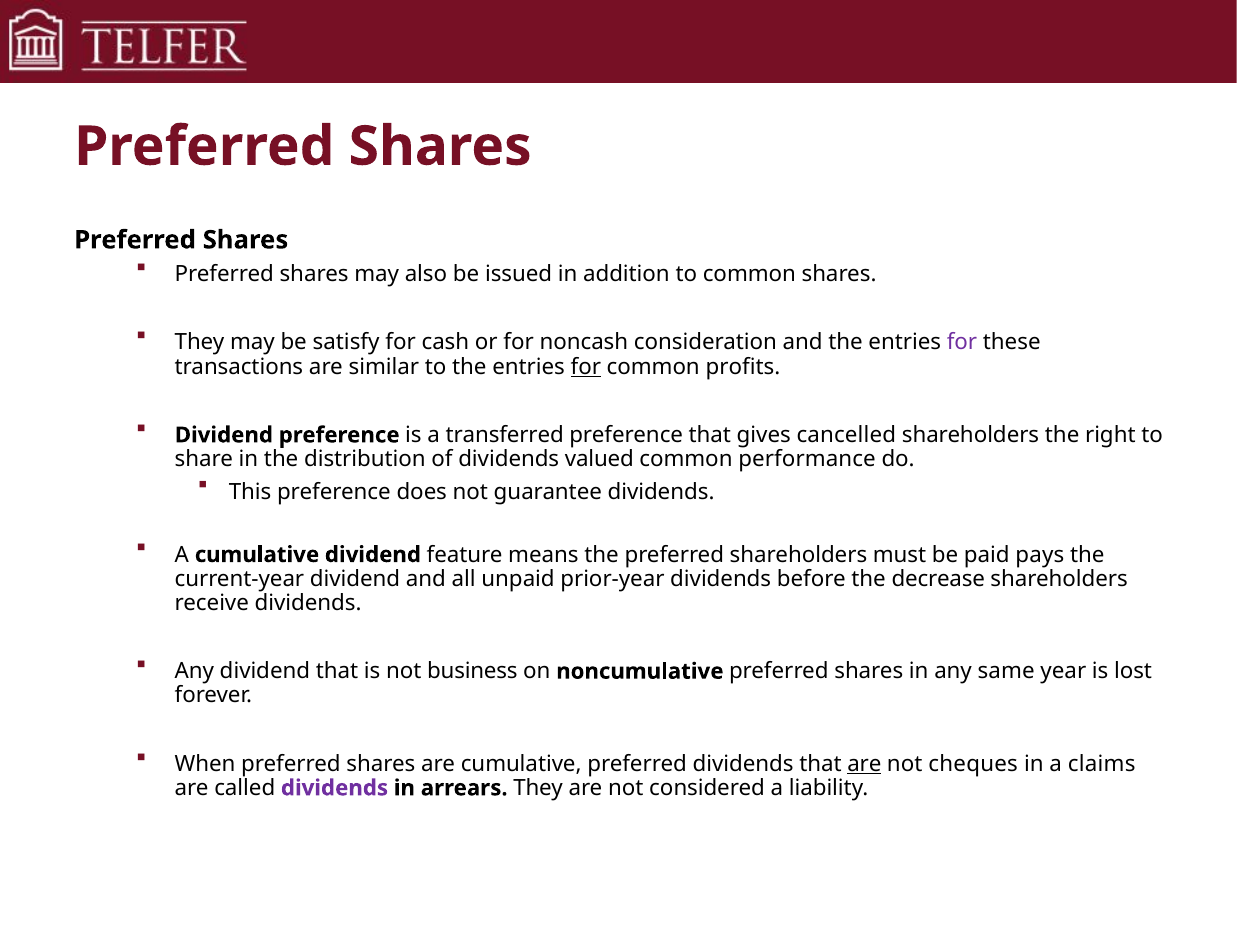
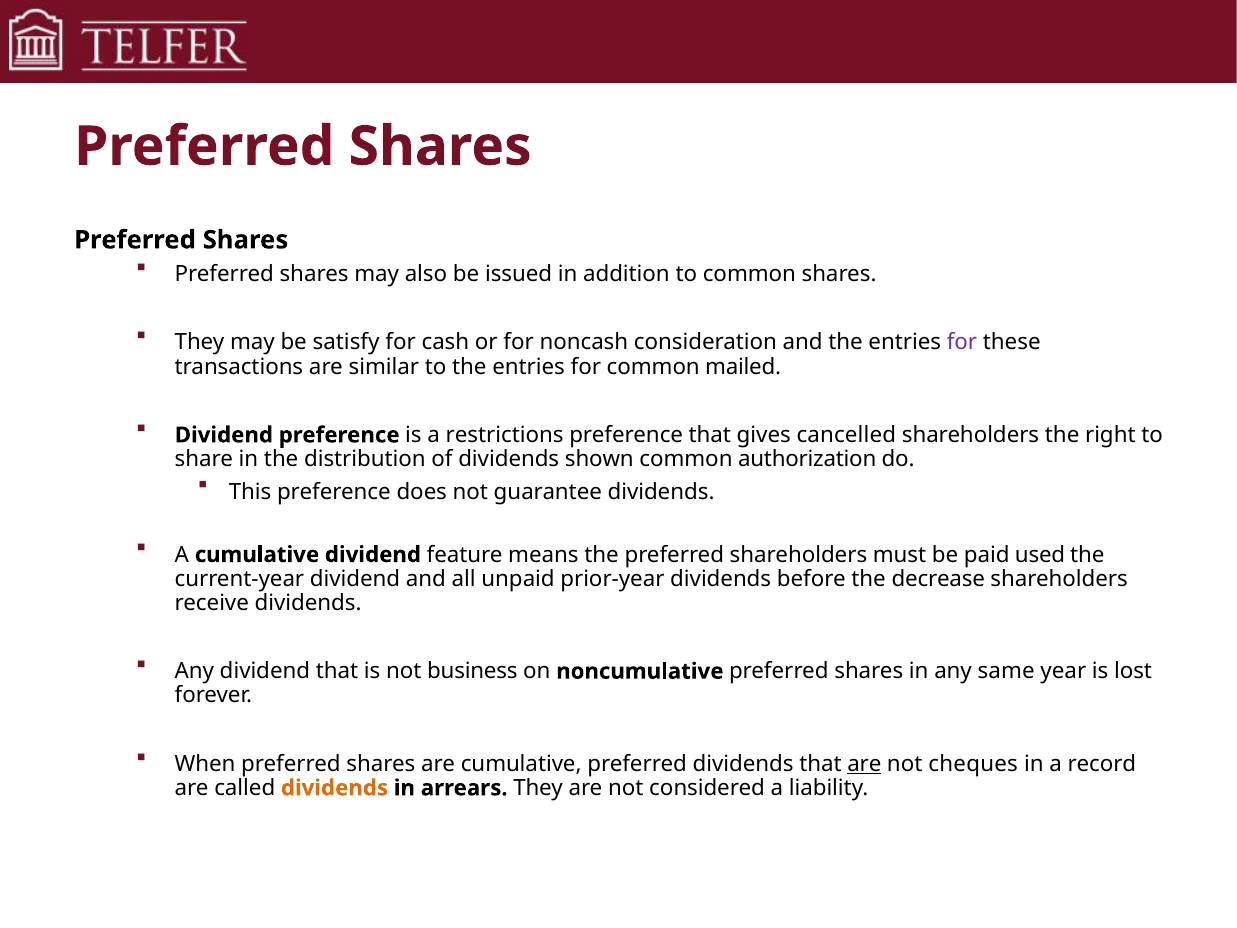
for underline: present -> none (586, 367)
profits: profits -> mailed (743, 367)
transferred: transferred -> restrictions (505, 435)
valued: valued -> shown (599, 459)
performance: performance -> authorization (807, 459)
pays: pays -> used (1040, 555)
claims: claims -> record (1102, 764)
dividends colour: purple -> orange (335, 788)
